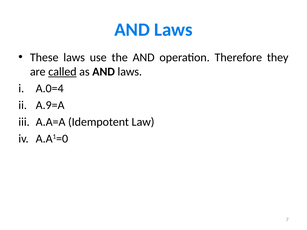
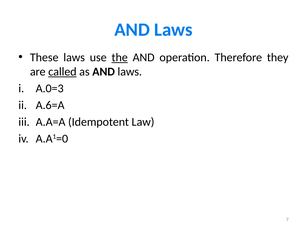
the underline: none -> present (120, 58)
A.0=4: A.0=4 -> A.0=3 (50, 89)
A.9=A: A.9=A -> A.6=A (50, 105)
